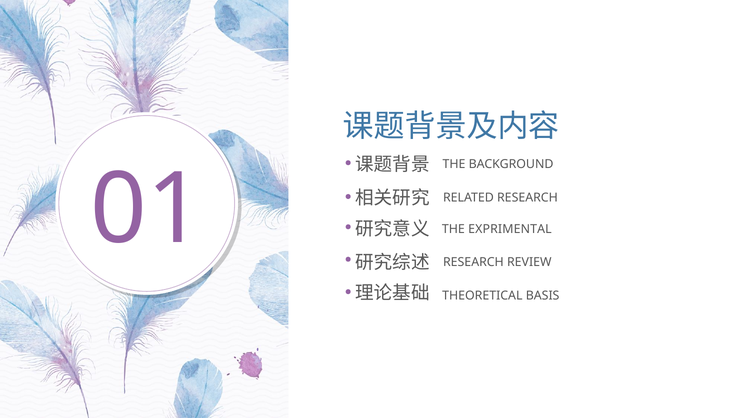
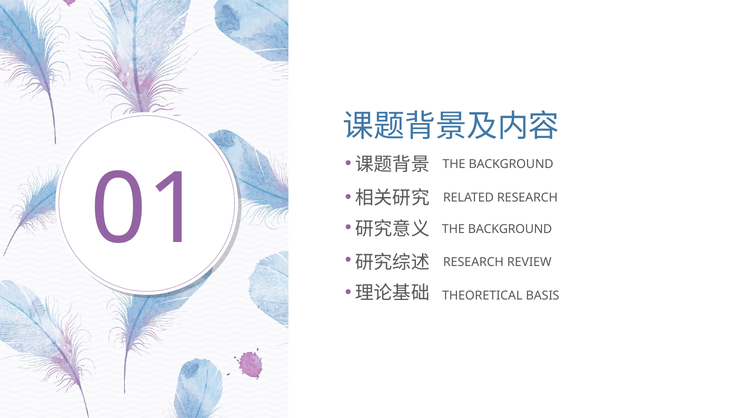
EXPRIMENTAL: EXPRIMENTAL -> BACKGROUND (510, 229)
